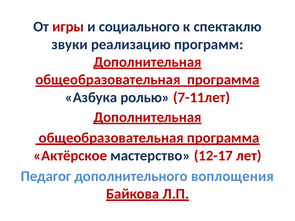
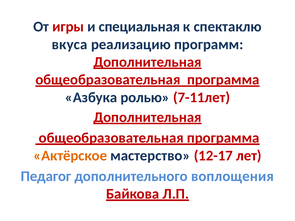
социального: социального -> специальная (139, 27)
звуки: звуки -> вкуса (70, 44)
Актёрское colour: red -> orange (70, 156)
